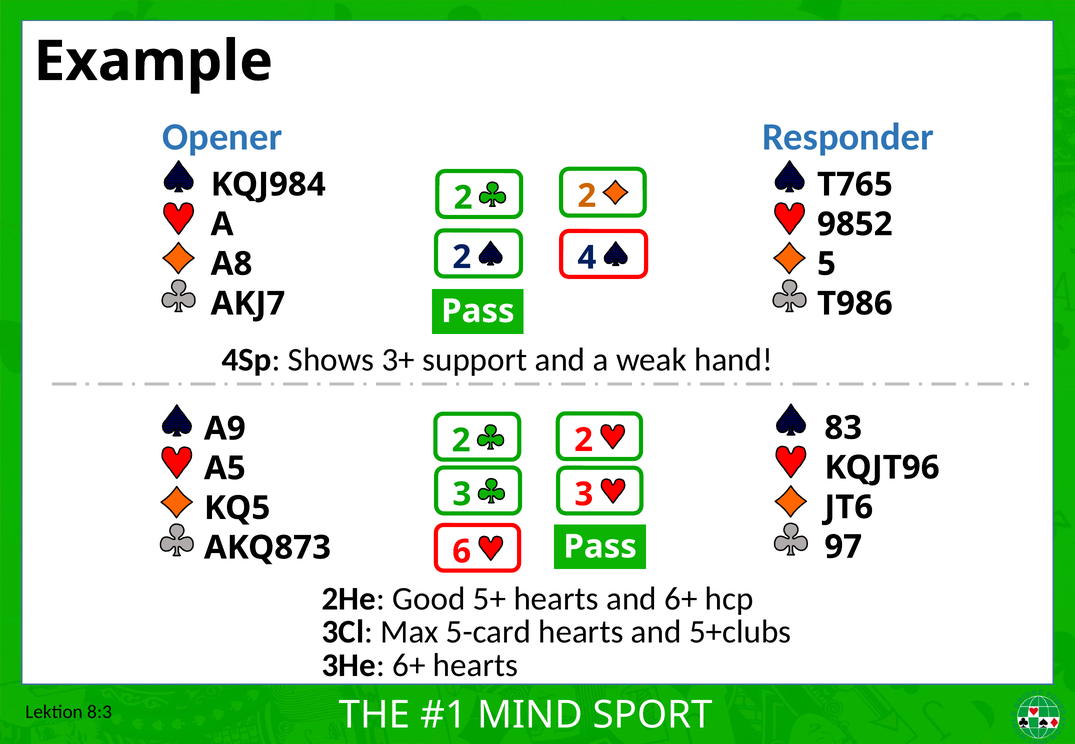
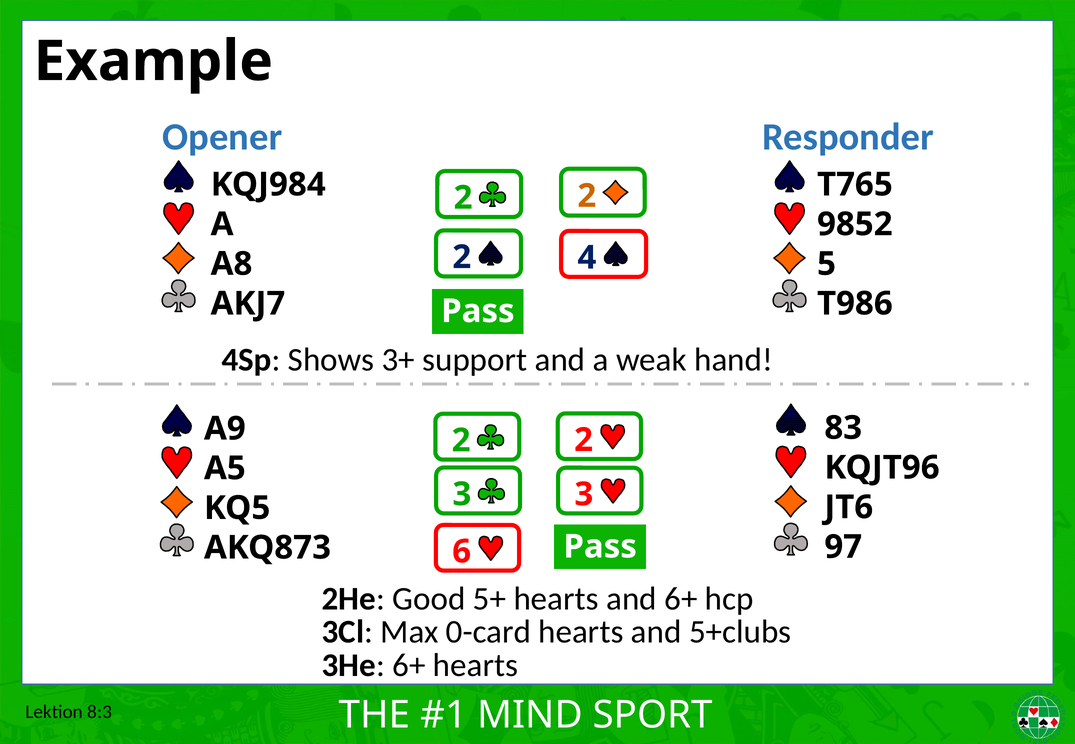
5-card: 5-card -> 0-card (488, 632)
